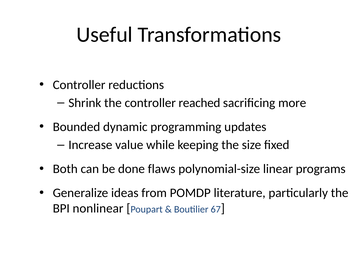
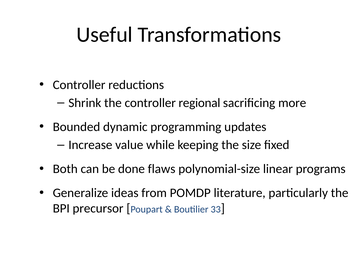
reached: reached -> regional (199, 103)
nonlinear: nonlinear -> precursor (98, 209)
67: 67 -> 33 (216, 210)
